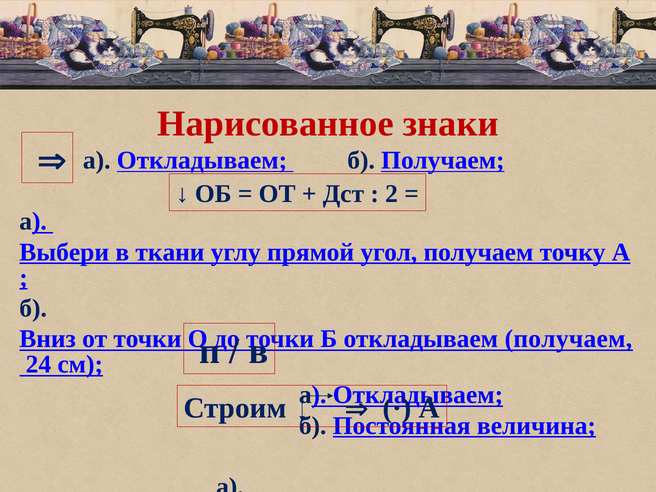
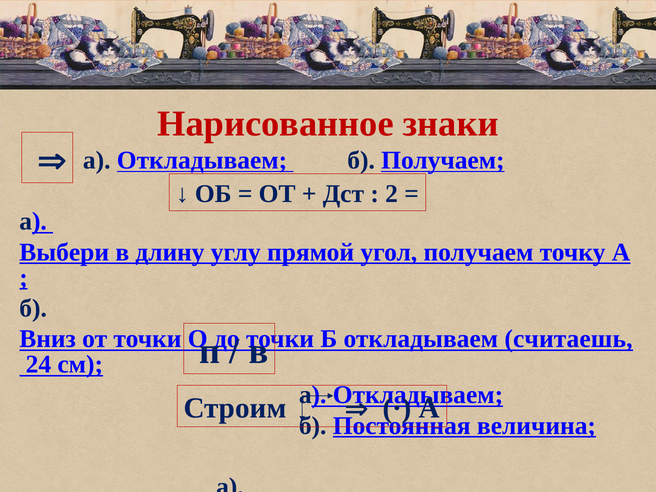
ткани: ткани -> длину (170, 252)
откладываем получаем: получаем -> считаешь (568, 339)
